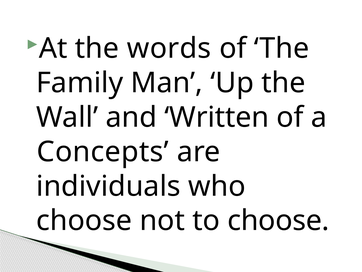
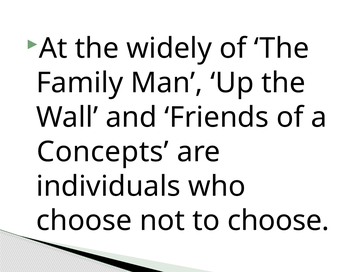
words: words -> widely (169, 48)
Written: Written -> Friends (217, 117)
